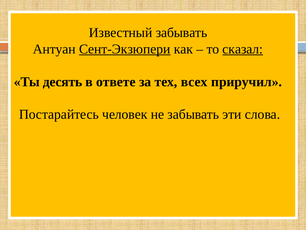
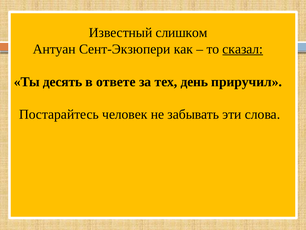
Известный забывать: забывать -> слишком (182, 33)
Сент-Экзюпери underline: present -> none (125, 49)
всех: всех -> день (194, 82)
